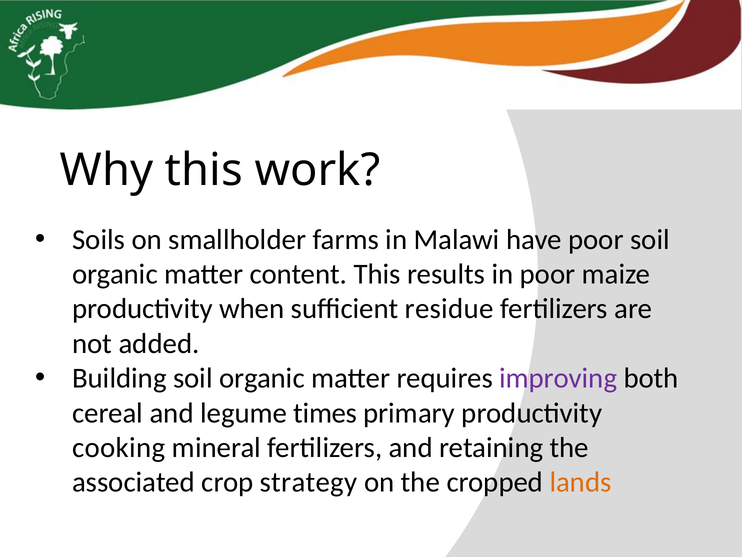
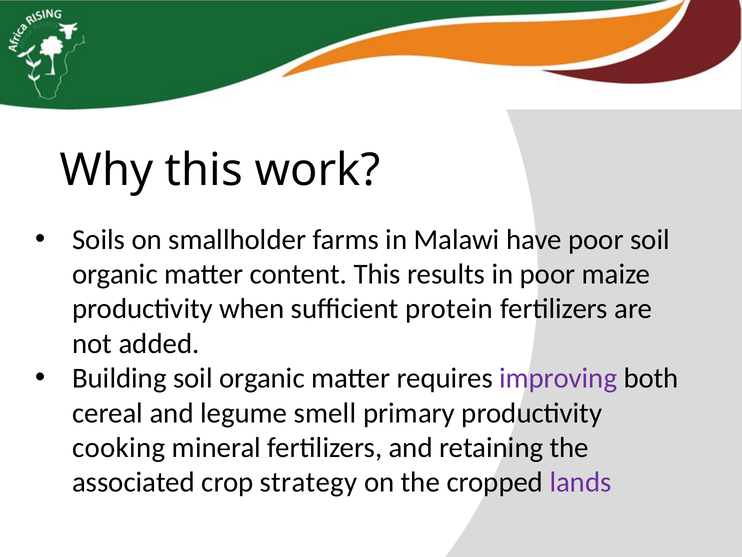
residue: residue -> protein (449, 309)
times: times -> smell (325, 413)
lands colour: orange -> purple (581, 482)
